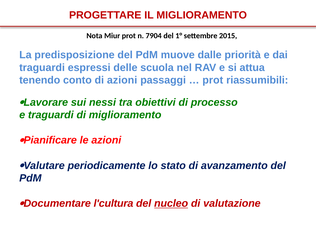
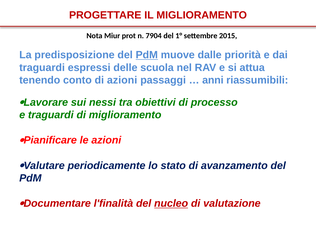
PdM underline: none -> present (147, 55)
prot: prot -> anni (213, 80)
l'cultura: l'cultura -> l'finalità (113, 203)
